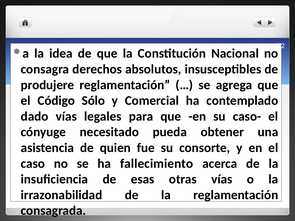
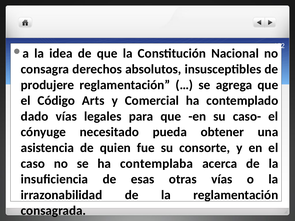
Sólo: Sólo -> Arts (93, 101)
fallecimiento: fallecimiento -> contemplaba (157, 164)
